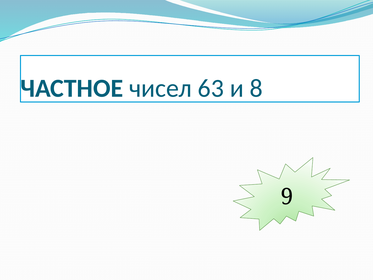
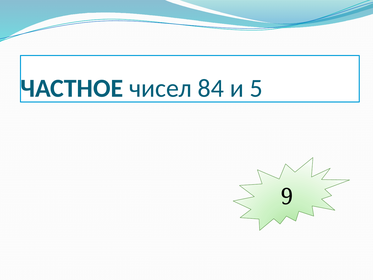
63: 63 -> 84 (211, 88)
8: 8 -> 5 (256, 88)
